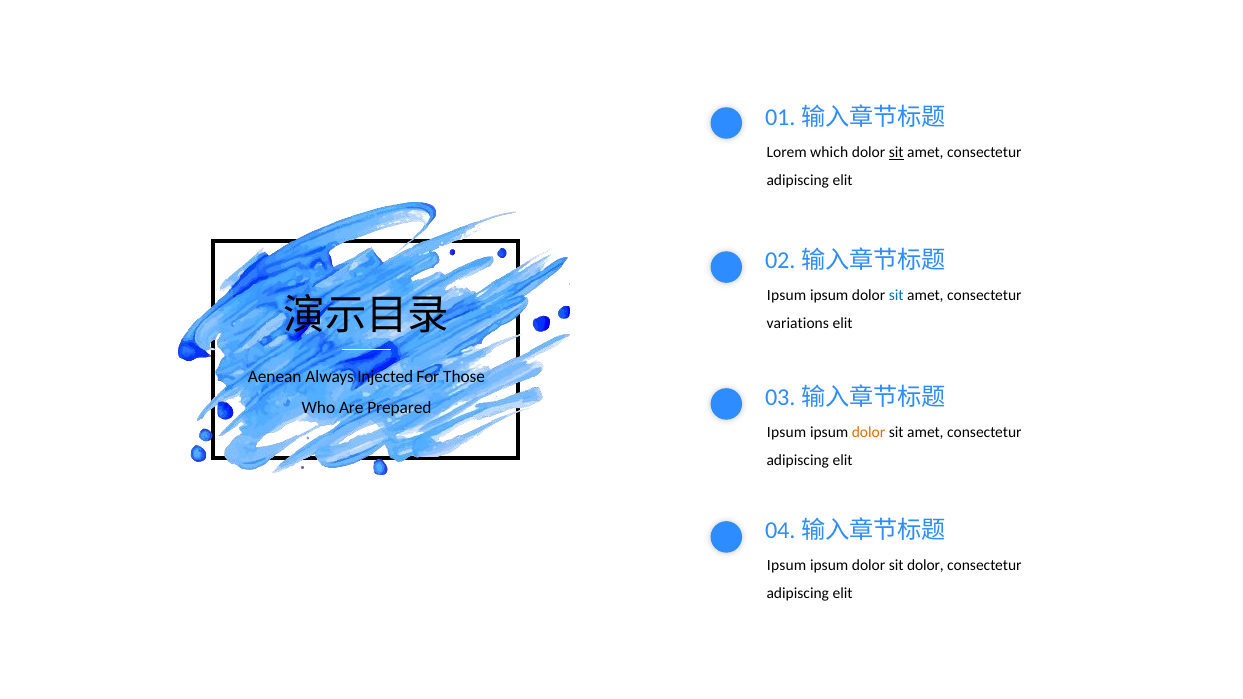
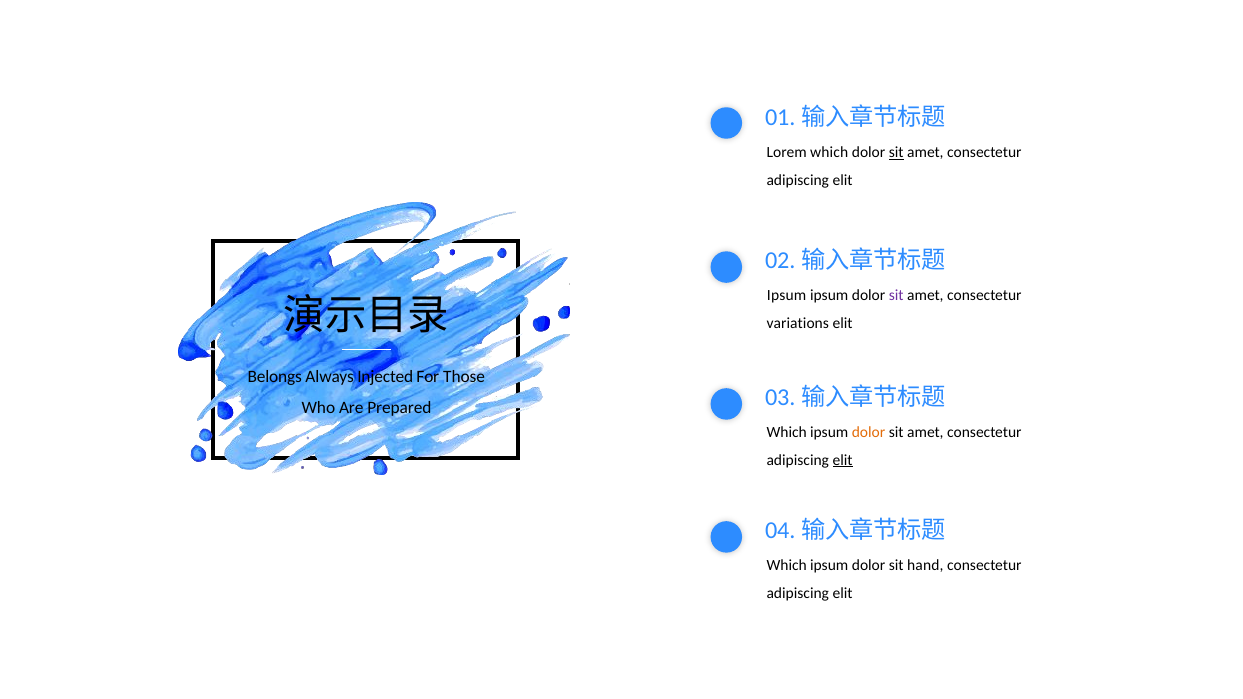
sit colour: blue -> purple (896, 295)
Aenean: Aenean -> Belongs (275, 377)
Ipsum: Ipsum -> Which (787, 432)
elit underline: none -> present (843, 460)
Ipsum: Ipsum -> Which (787, 565)
sit dolor: dolor -> hand (925, 565)
